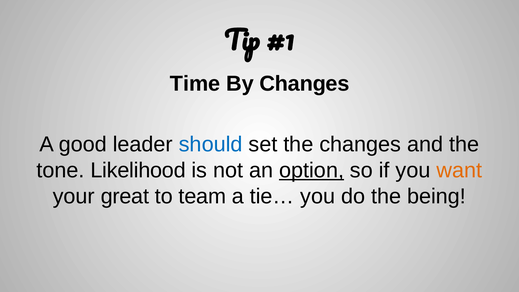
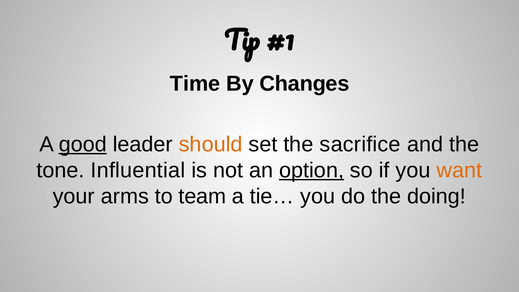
good underline: none -> present (83, 144)
should colour: blue -> orange (211, 144)
the changes: changes -> sacrifice (360, 144)
Likelihood: Likelihood -> Influential (138, 170)
great: great -> arms (125, 196)
being: being -> doing (437, 196)
